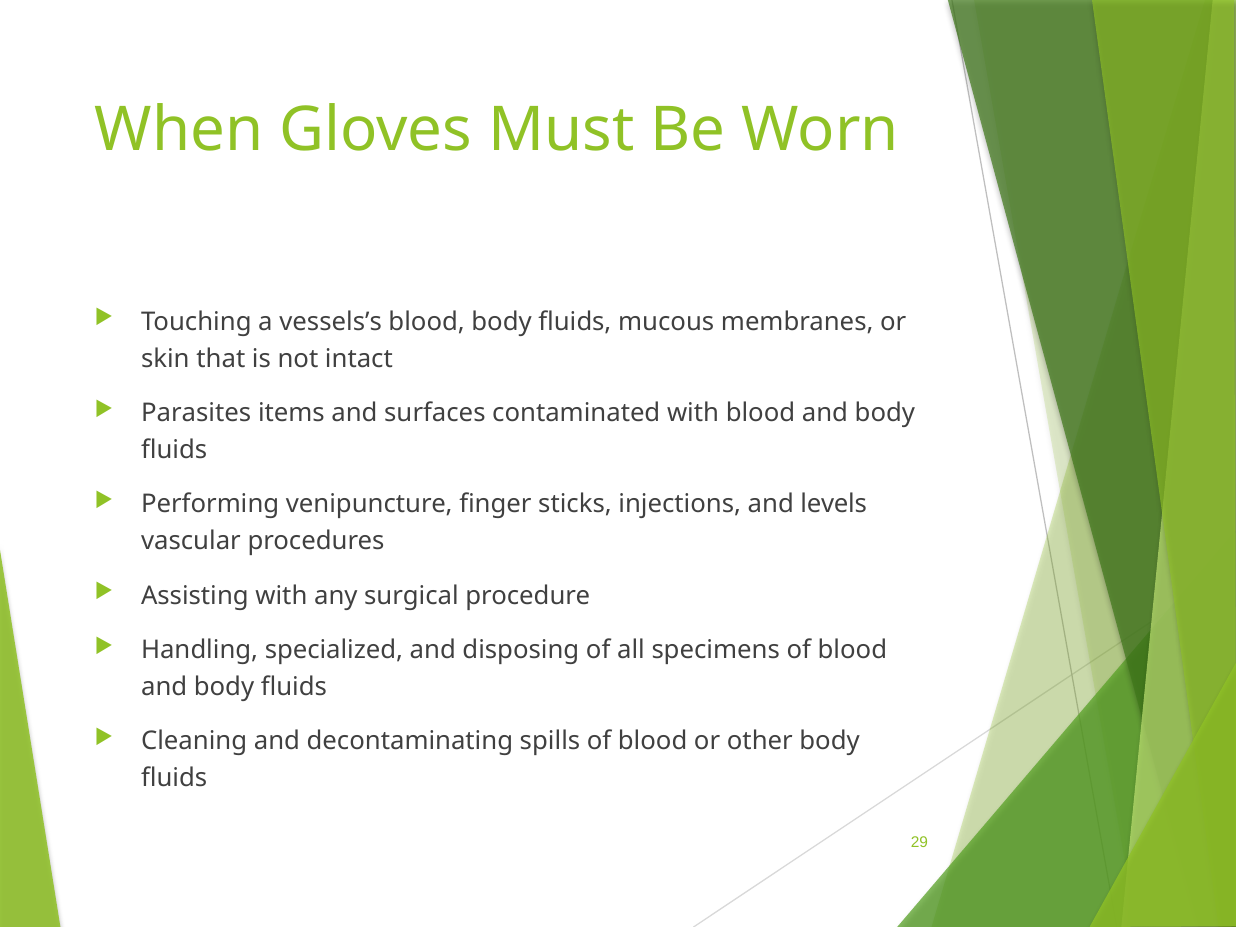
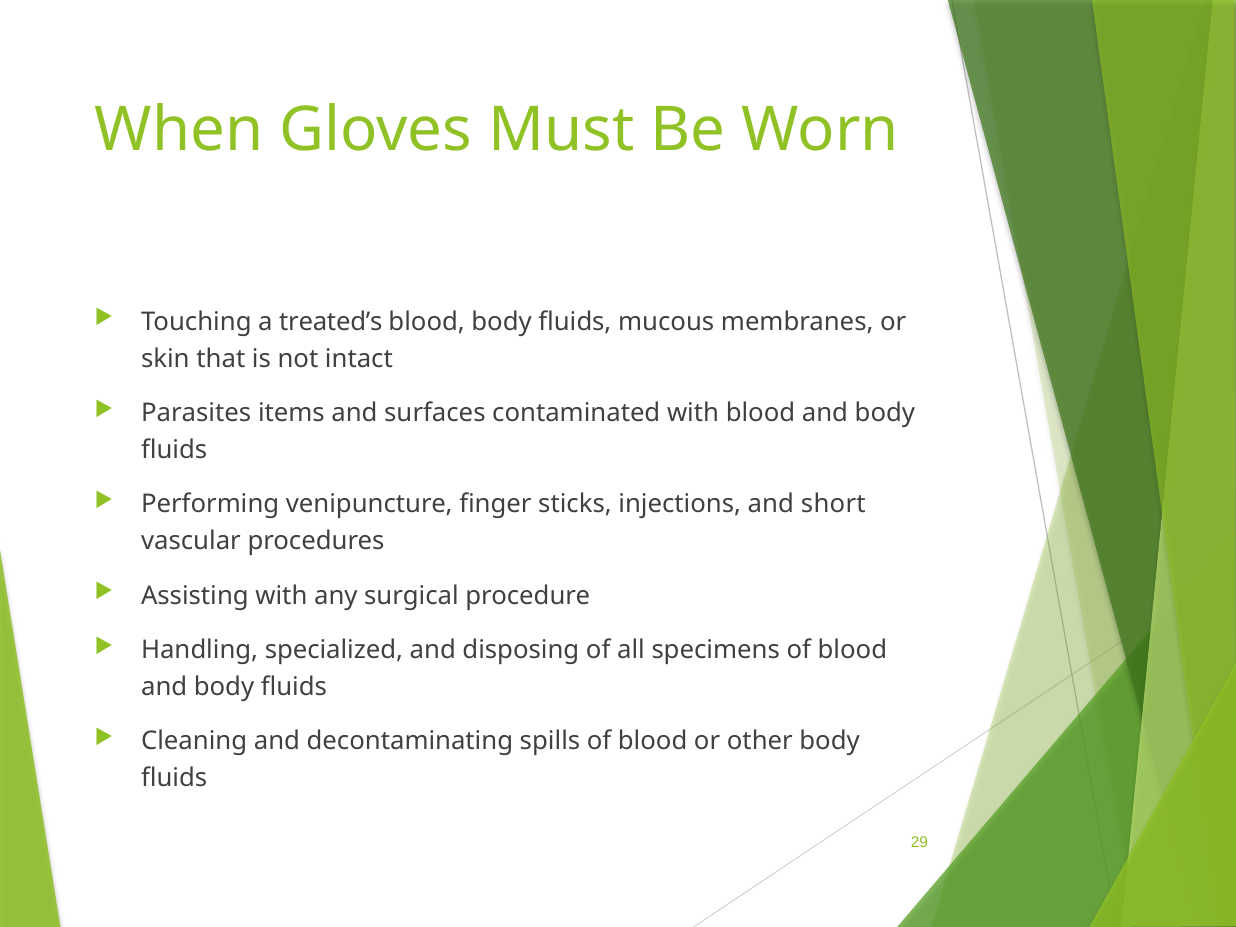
vessels’s: vessels’s -> treated’s (331, 322)
levels: levels -> short (833, 504)
